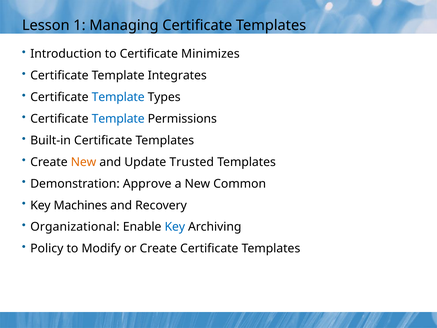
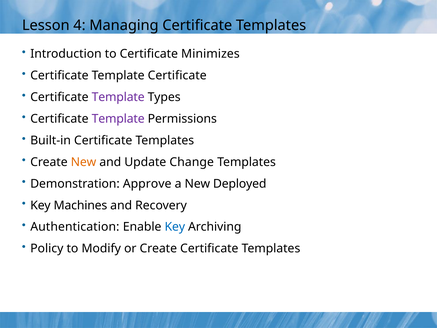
1: 1 -> 4 (79, 25)
Template Integrates: Integrates -> Certificate (177, 76)
Template colour: blue -> purple (118, 97)
Template colour: blue -> purple (118, 119)
Trusted: Trusted -> Change (192, 162)
Common: Common -> Deployed (240, 184)
Organizational: Organizational -> Authentication (75, 227)
